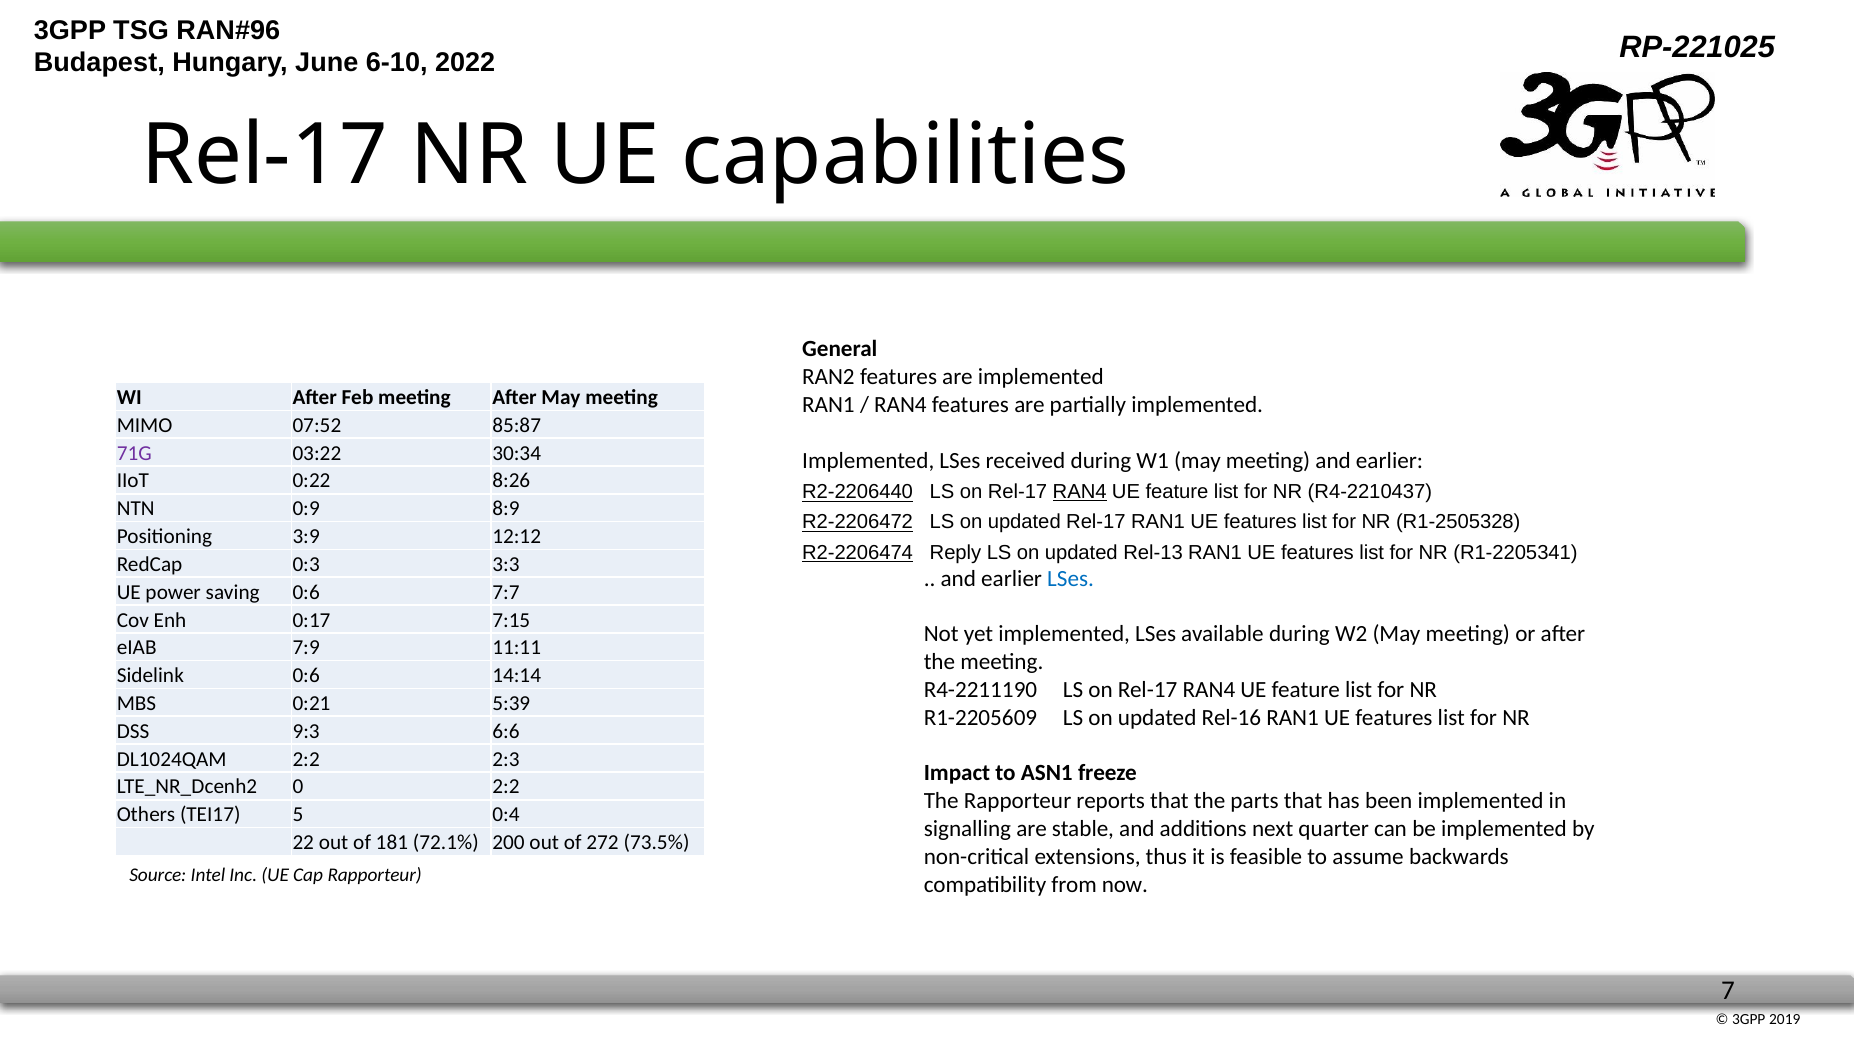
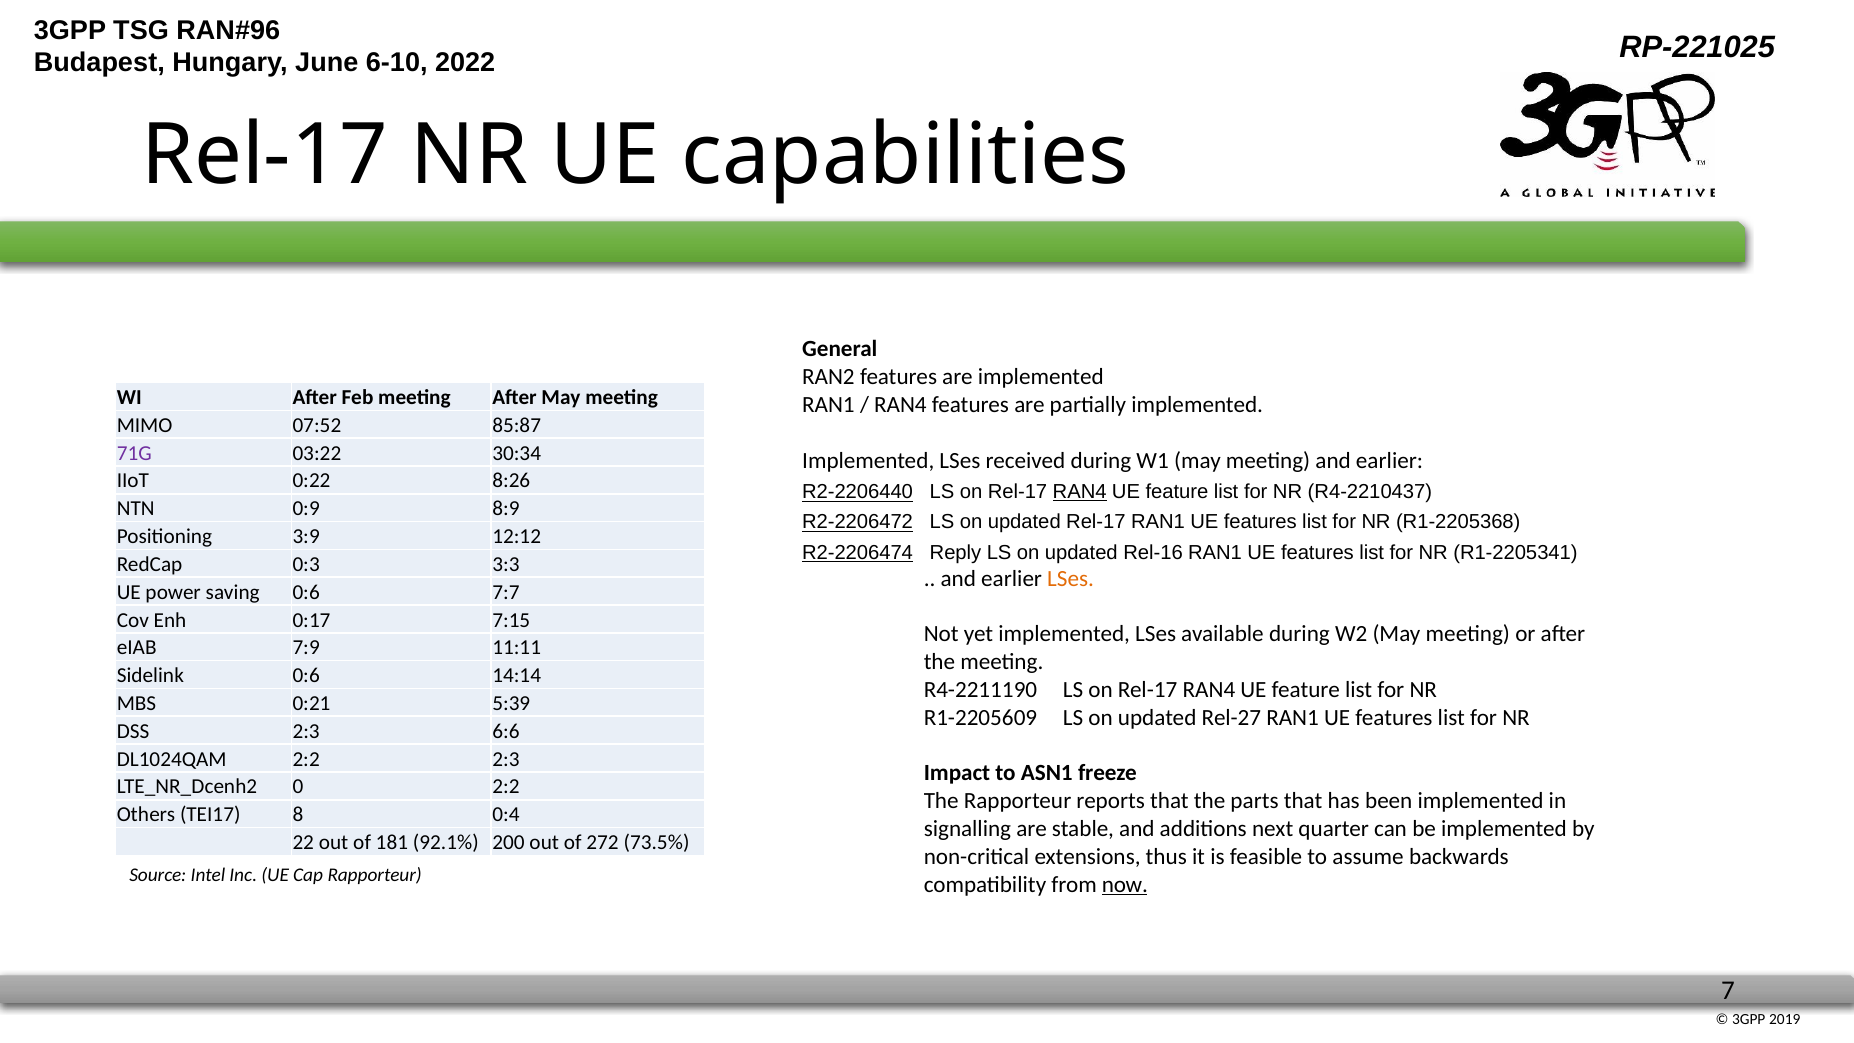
R1-2505328: R1-2505328 -> R1-2205368 (1458, 522)
Rel-13: Rel-13 -> Rel-16 (1153, 552)
LSes colour: blue -> orange (1071, 579)
Rel-16: Rel-16 -> Rel-27 (1231, 718)
DSS 9:3: 9:3 -> 2:3 (306, 731)
5: 5 -> 8 (298, 815)
72.1%: 72.1% -> 92.1% (446, 842)
now underline: none -> present (1125, 884)
